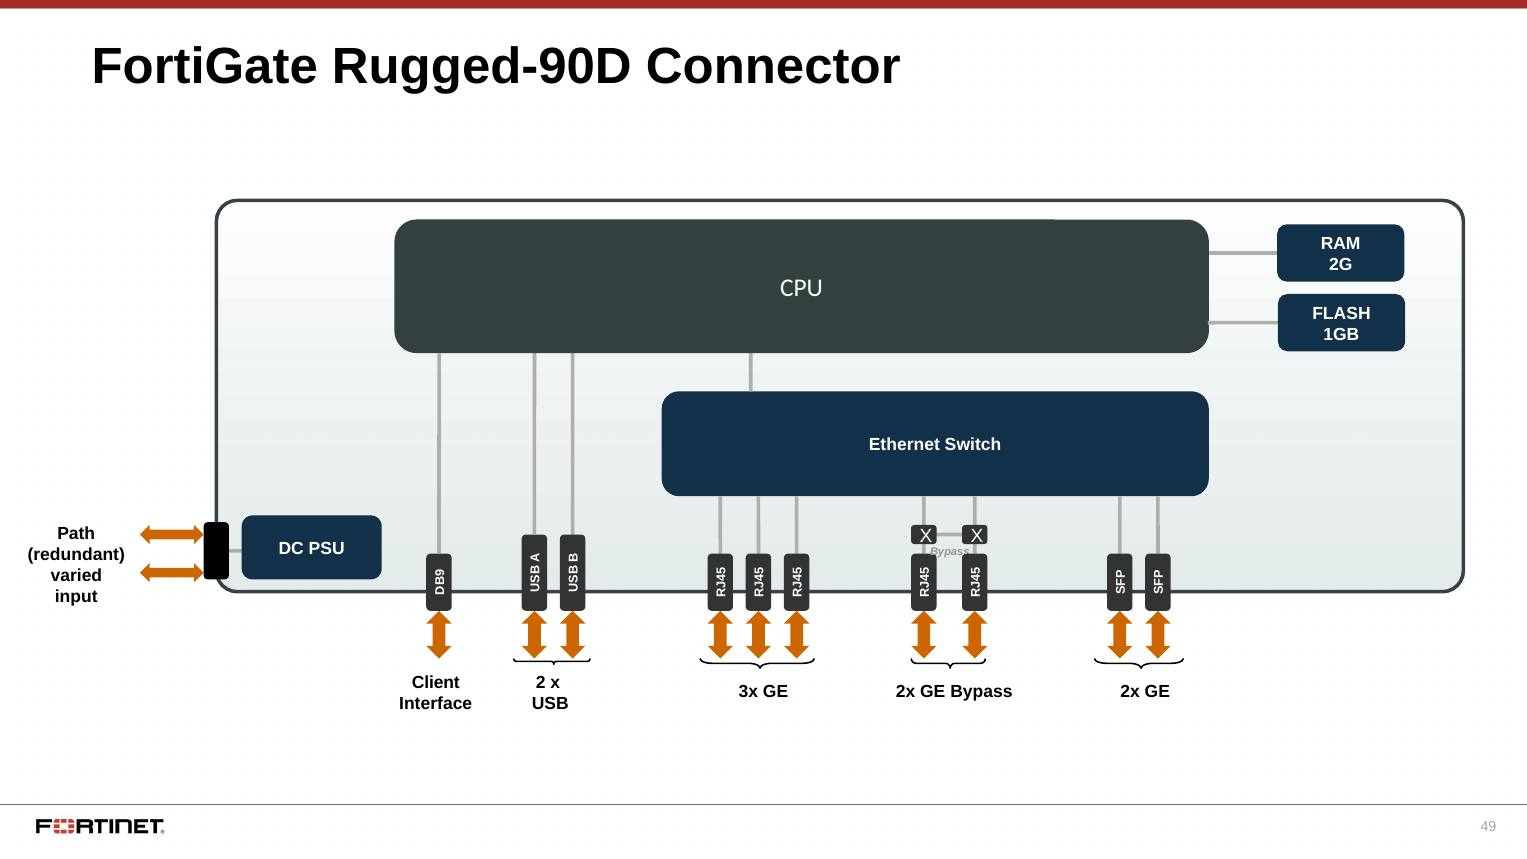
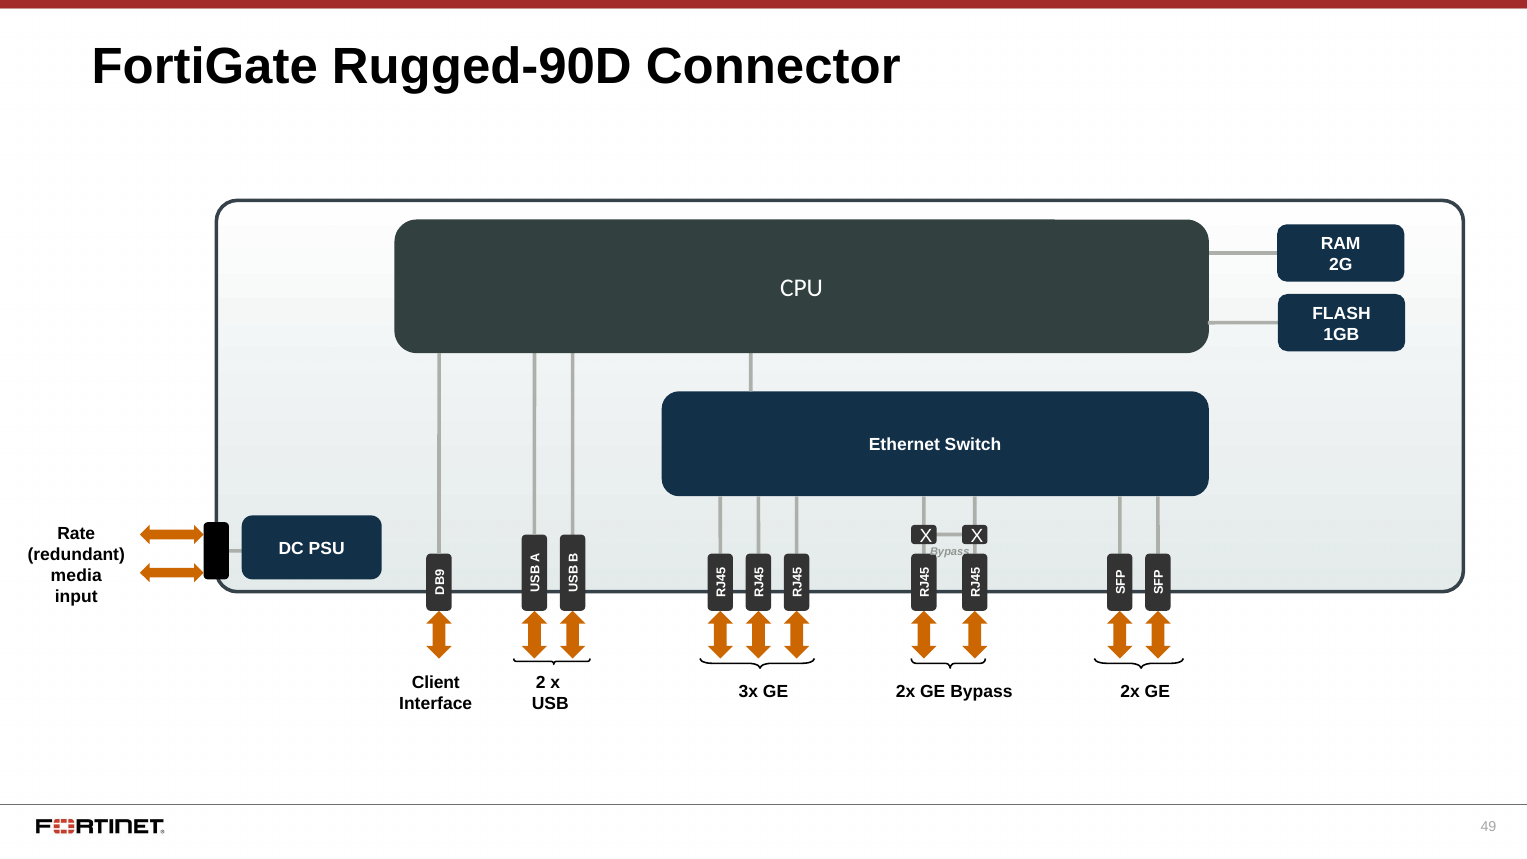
Path: Path -> Rate (76, 534)
varied: varied -> media (76, 576)
